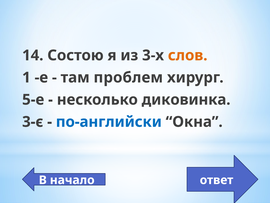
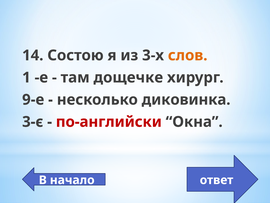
проблем: проблем -> дощечке (128, 77)
5-е: 5-е -> 9-е (33, 99)
по-английски colour: blue -> red (109, 122)
